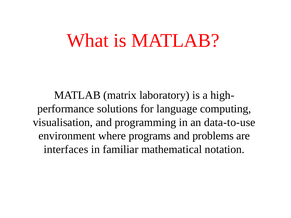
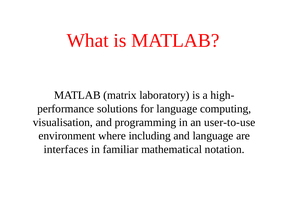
data-to-use: data-to-use -> user-to-use (230, 122)
programs: programs -> including (150, 136)
and problems: problems -> language (213, 136)
